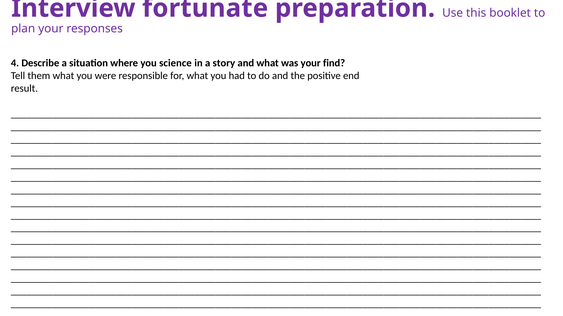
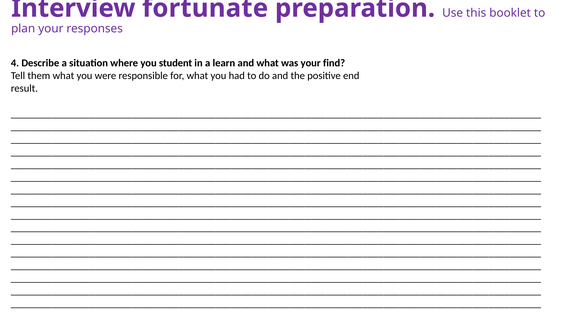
science: science -> student (176, 63)
story: story -> learn (224, 63)
